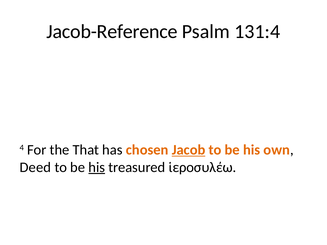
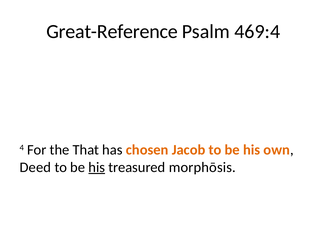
Jacob-Reference: Jacob-Reference -> Great-Reference (112, 32)
131:4: 131:4 -> 469:4 (257, 32)
Jacob underline: present -> none (189, 150)
ἱεροσυλέω: ἱεροσυλέω -> morphōsis (202, 167)
